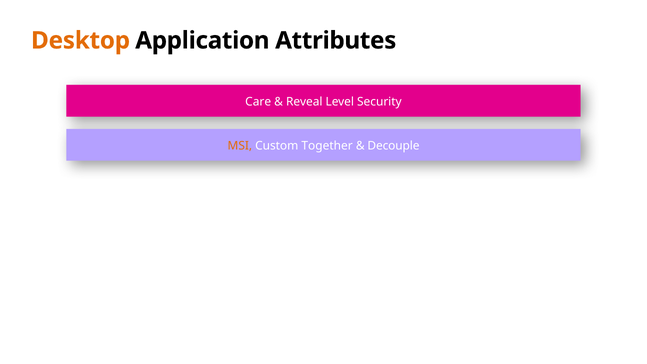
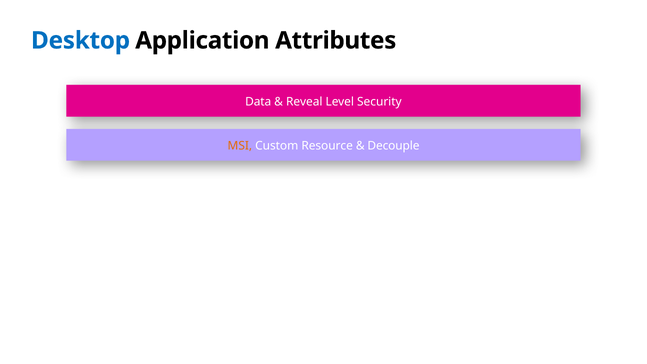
Desktop colour: orange -> blue (81, 41)
Care: Care -> Data (258, 102)
Together: Together -> Resource (327, 146)
